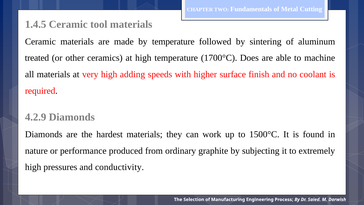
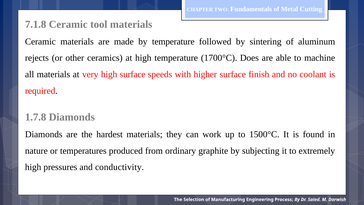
1.4.5: 1.4.5 -> 7.1.8 (36, 24)
treated: treated -> rejects (37, 58)
high adding: adding -> surface (133, 74)
4.2.9: 4.2.9 -> 1.7.8 (36, 117)
performance: performance -> temperatures (83, 151)
